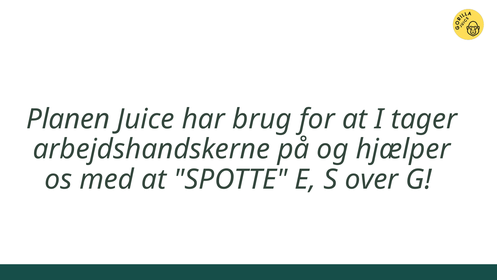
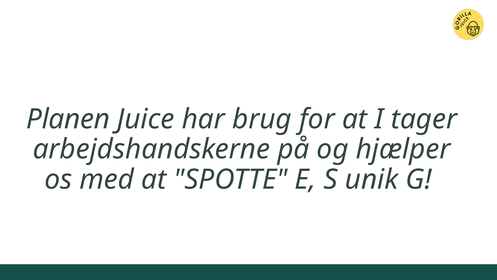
over: over -> unik (372, 179)
